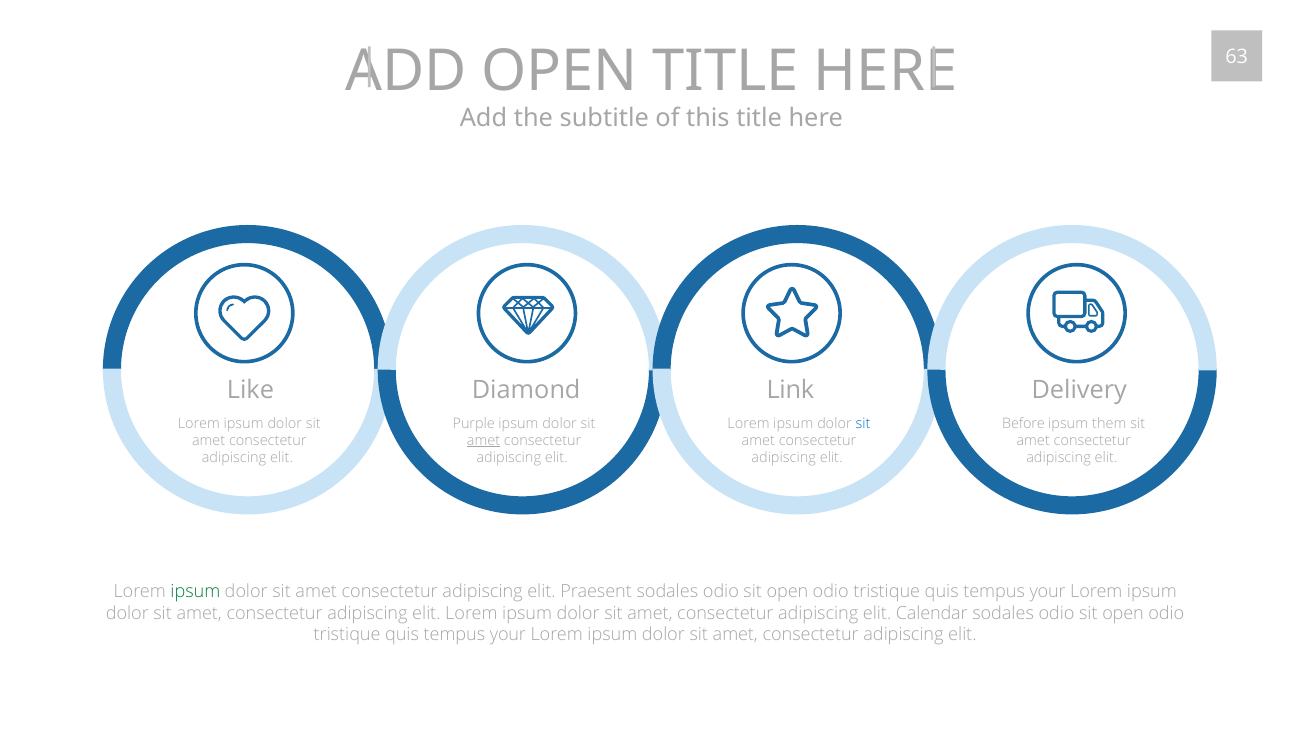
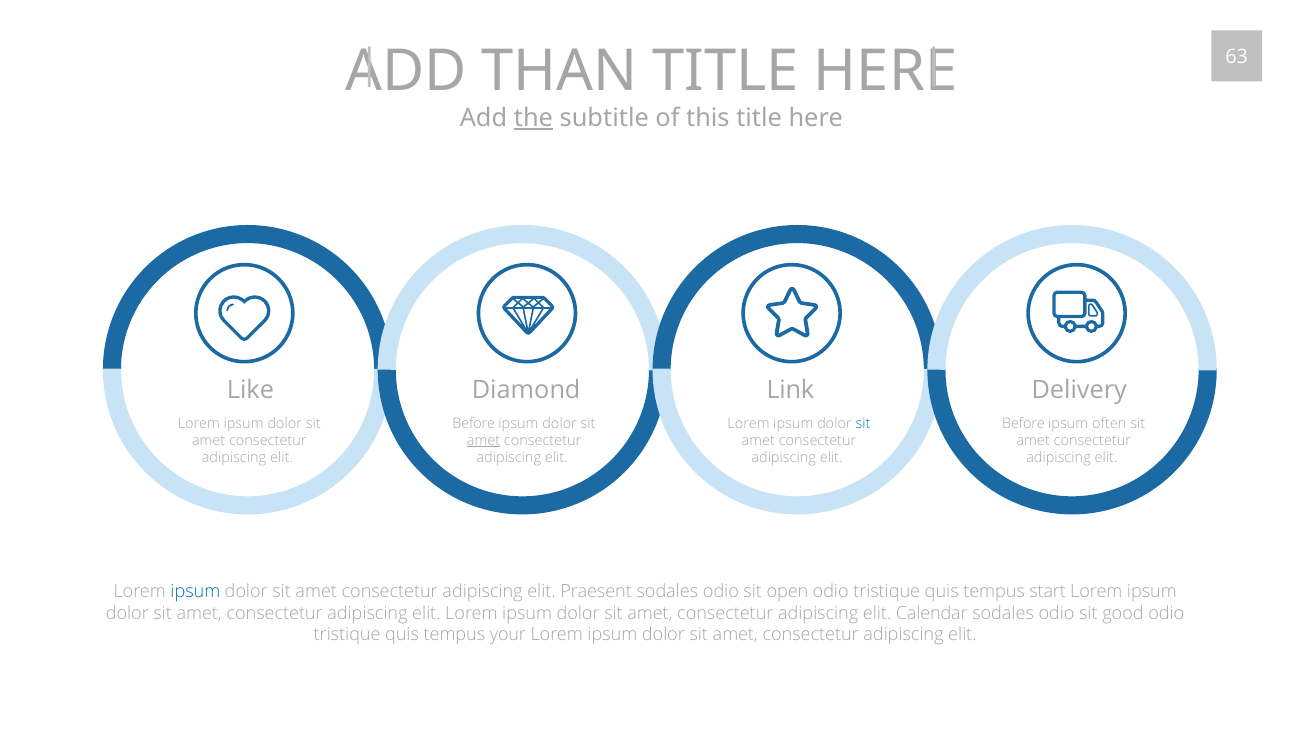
ADD OPEN: OPEN -> THAN (560, 71)
the underline: none -> present (533, 118)
Purple: Purple -> Before (474, 423)
them: them -> often (1109, 423)
ipsum colour: green -> blue (195, 591)
your: your -> start (1048, 591)
open: open -> good (1123, 613)
